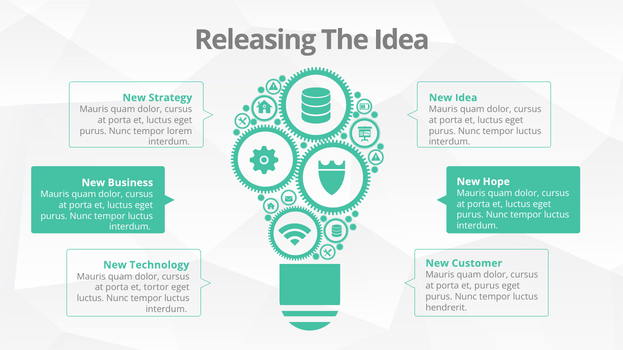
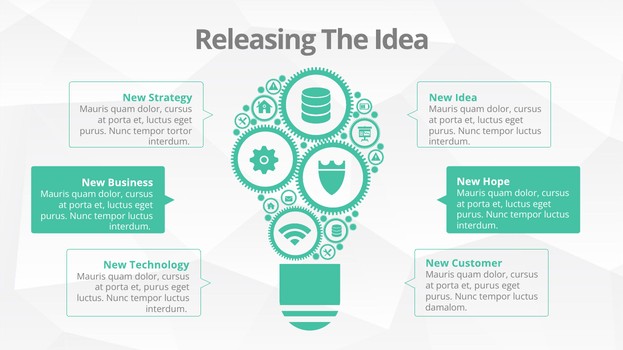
lorem: lorem -> tortor (180, 131)
tortor: tortor -> purus (156, 288)
hendrerit: hendrerit -> damalom (446, 308)
